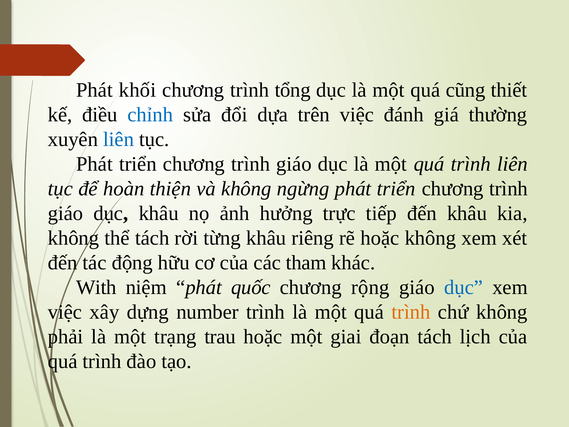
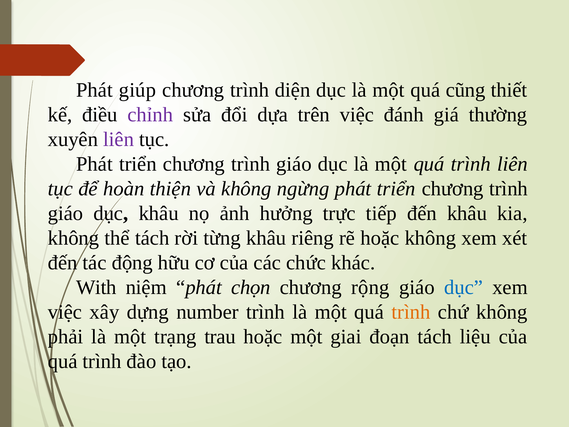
khối: khối -> giúp (137, 90)
tổng: tổng -> diện (293, 90)
chỉnh colour: blue -> purple (150, 115)
liên colour: blue -> purple (119, 139)
tham: tham -> chức (306, 262)
quốc: quốc -> chọn (251, 287)
lịch: lịch -> liệu (475, 336)
